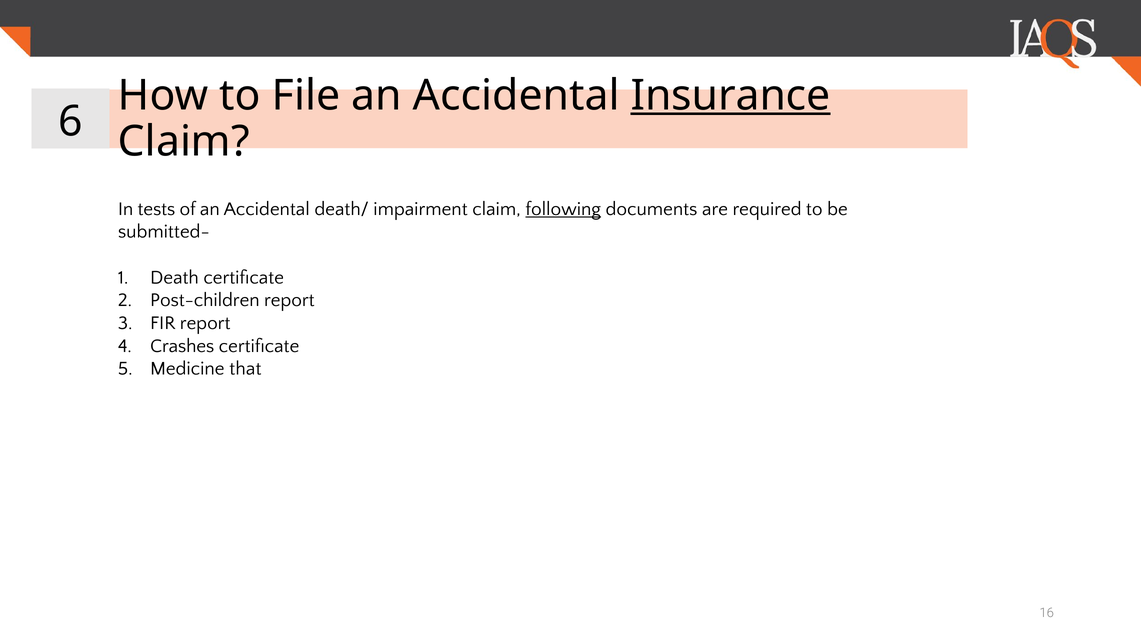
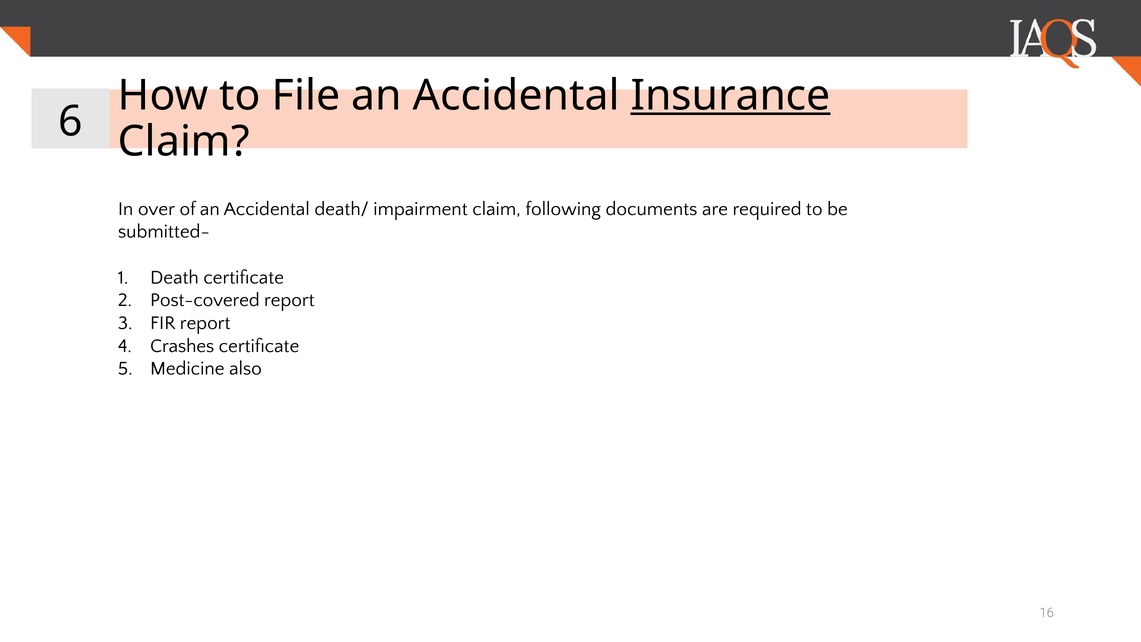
tests: tests -> over (156, 209)
following underline: present -> none (563, 209)
Post-children: Post-children -> Post-covered (205, 300)
that: that -> also (246, 369)
